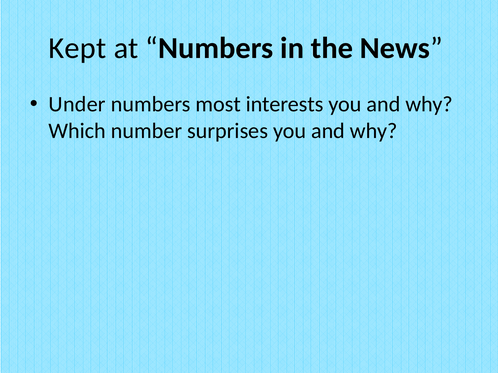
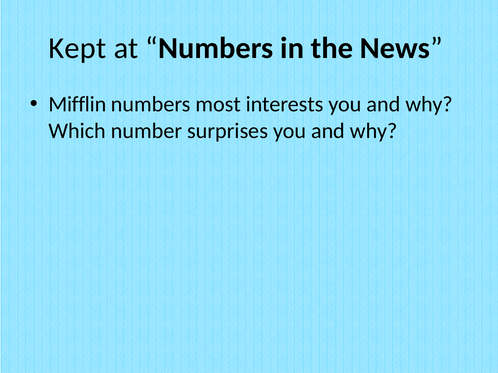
Under: Under -> Mifflin (77, 104)
